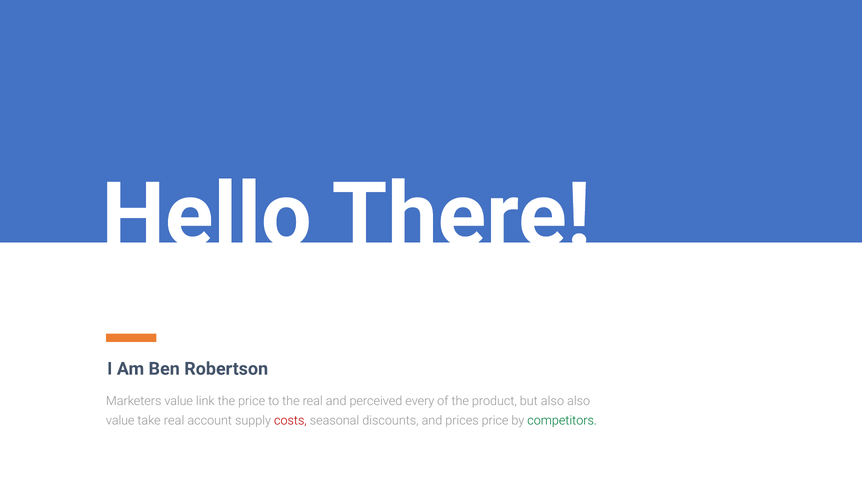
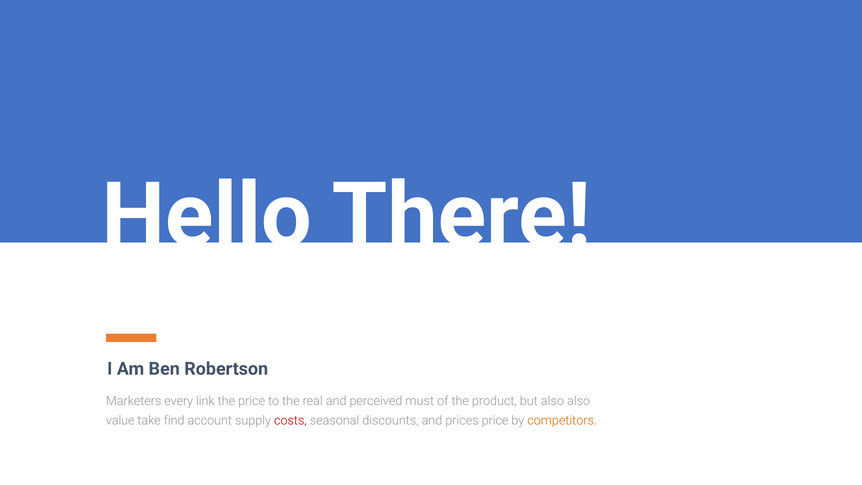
Marketers value: value -> every (179, 401)
every: every -> must (420, 401)
take real: real -> find (174, 421)
competitors colour: green -> orange (562, 421)
